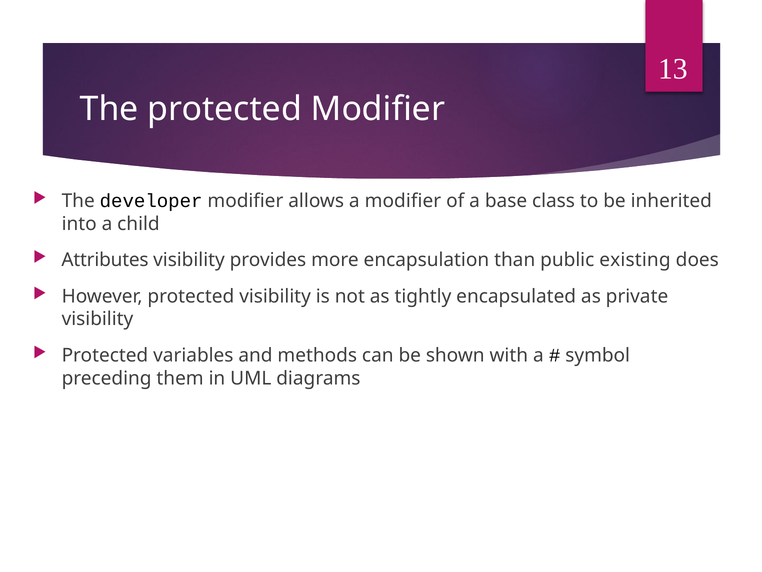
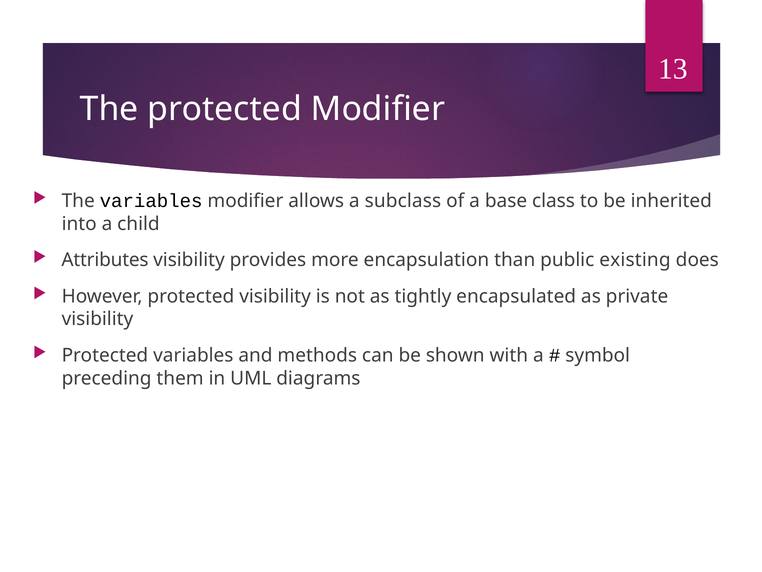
The developer: developer -> variables (151, 201)
a modifier: modifier -> subclass (403, 201)
